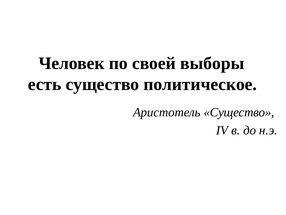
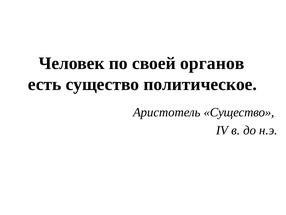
выборы: выборы -> органов (212, 63)
